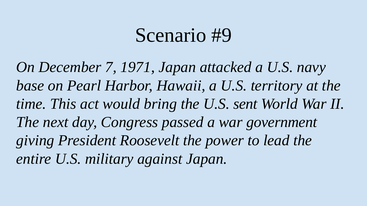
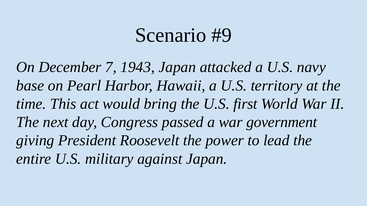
1971: 1971 -> 1943 (138, 67)
sent: sent -> first (245, 104)
